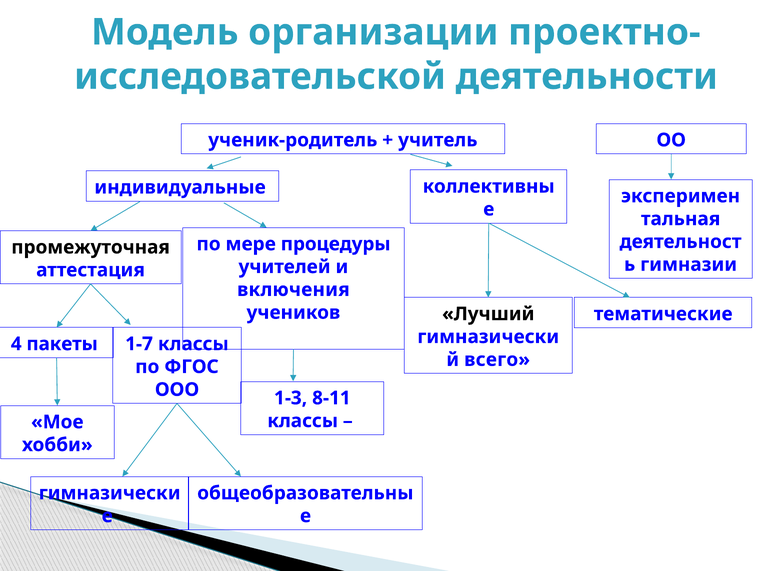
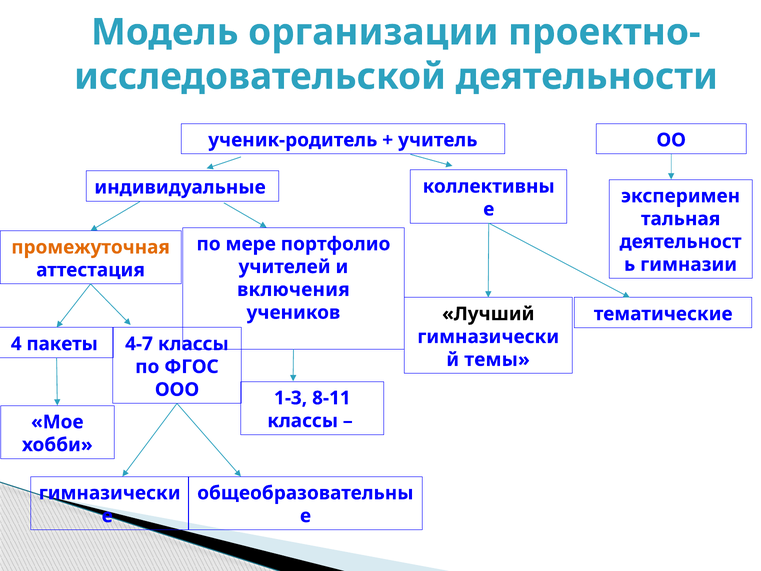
процедуры: процедуры -> портфолио (336, 244)
промежуточная colour: black -> orange (91, 247)
1-7: 1-7 -> 4-7 (139, 344)
всего: всего -> темы (497, 359)
